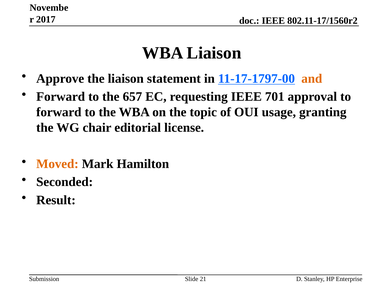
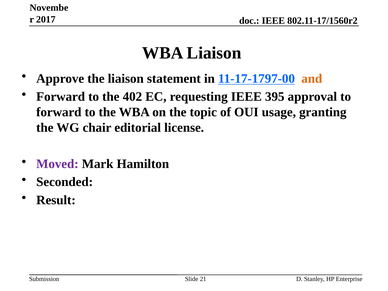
657: 657 -> 402 (132, 97)
701: 701 -> 395 (275, 97)
Moved colour: orange -> purple (57, 164)
